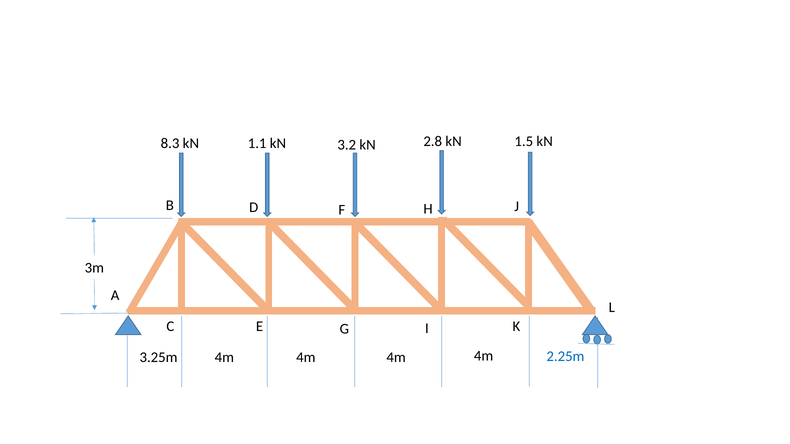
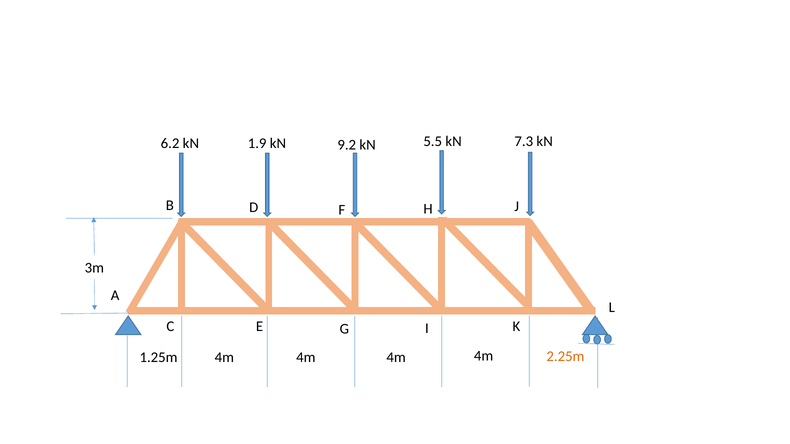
8.3: 8.3 -> 6.2 (170, 144)
1.1: 1.1 -> 1.9 (257, 143)
3.2: 3.2 -> 9.2 (347, 145)
2.8: 2.8 -> 5.5 (433, 141)
1.5: 1.5 -> 7.3 (524, 141)
3.25m: 3.25m -> 1.25m (159, 358)
2.25m colour: blue -> orange (565, 357)
